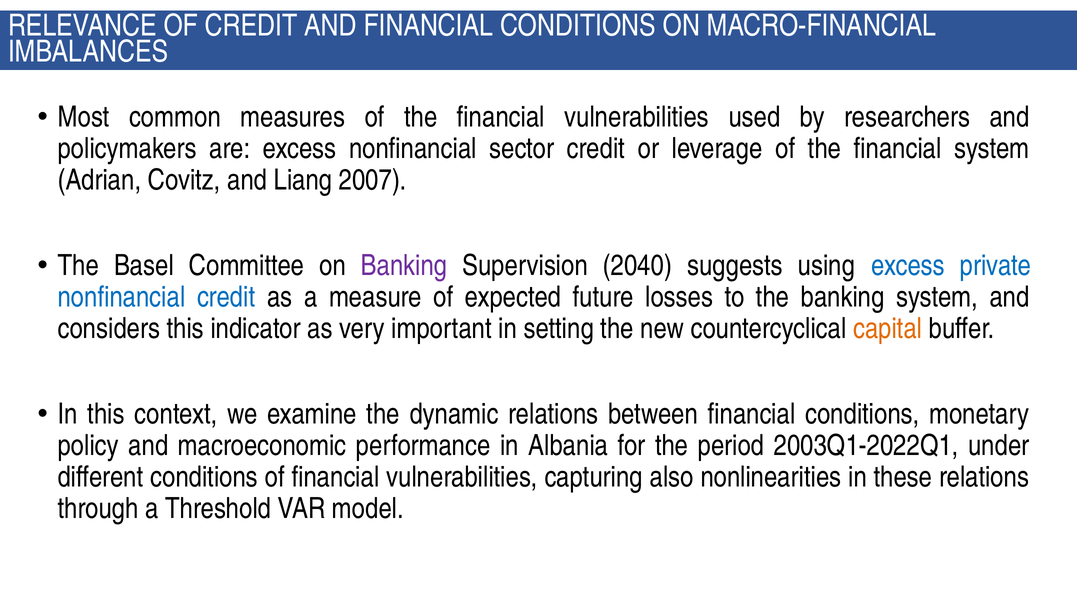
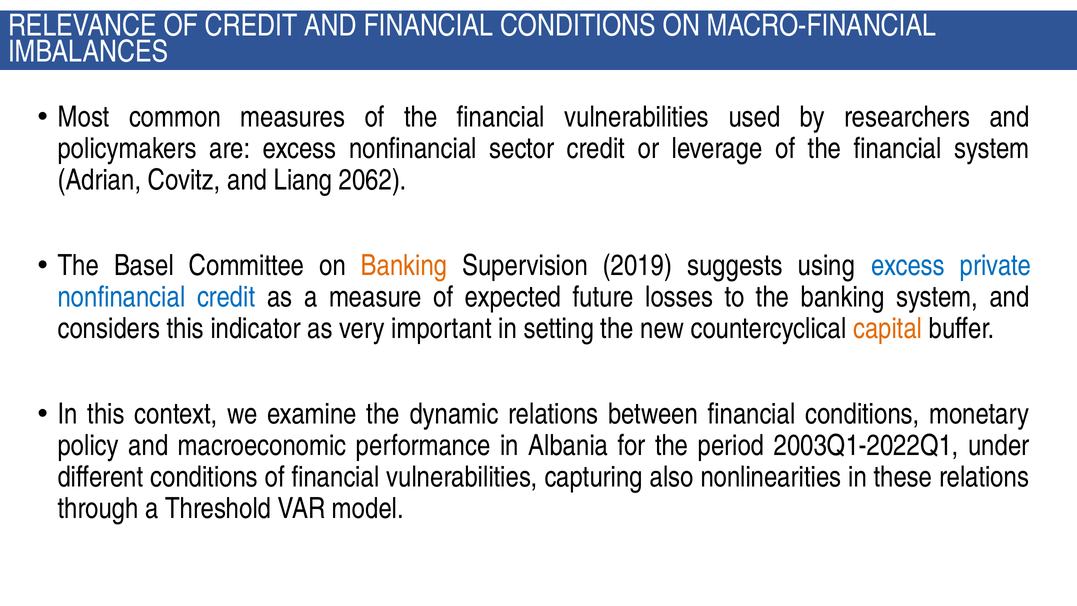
2007: 2007 -> 2062 (373, 180)
Banking colour: purple -> orange (404, 266)
2040: 2040 -> 2019 (637, 266)
